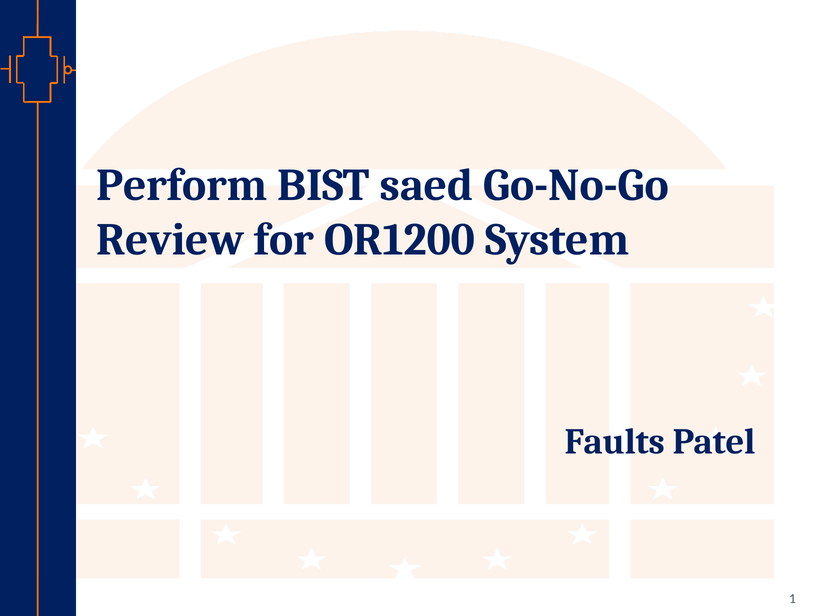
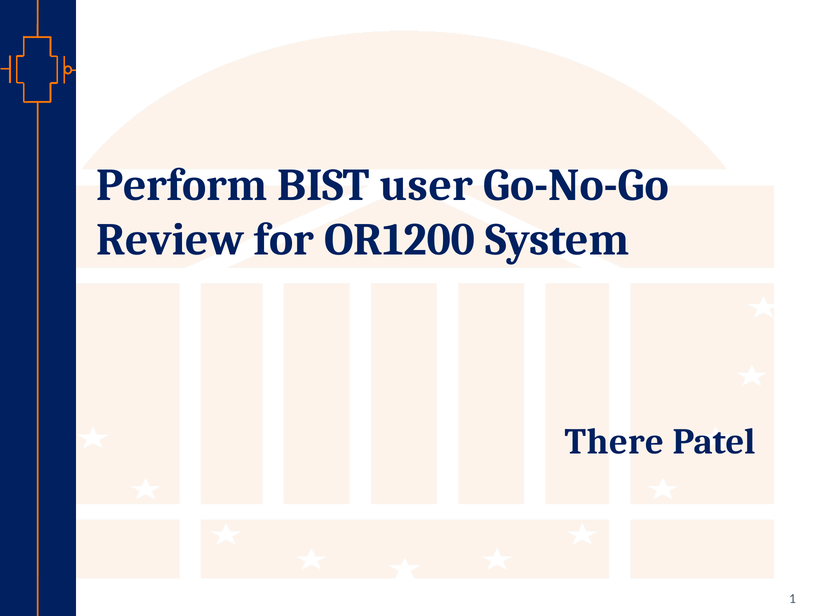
saed: saed -> user (426, 185)
Faults: Faults -> There (614, 442)
